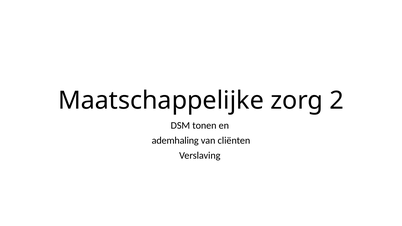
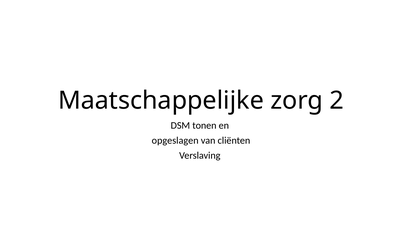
ademhaling: ademhaling -> opgeslagen (175, 141)
